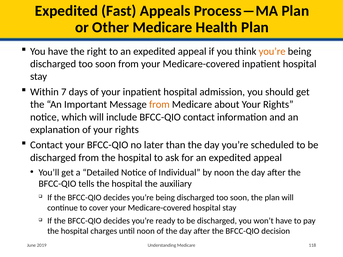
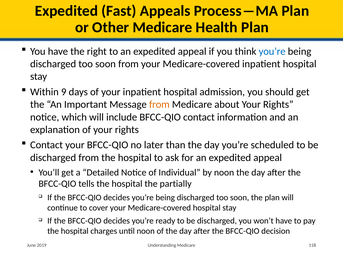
you’re colour: orange -> blue (272, 51)
7: 7 -> 9 (64, 92)
auxiliary: auxiliary -> partially (176, 184)
